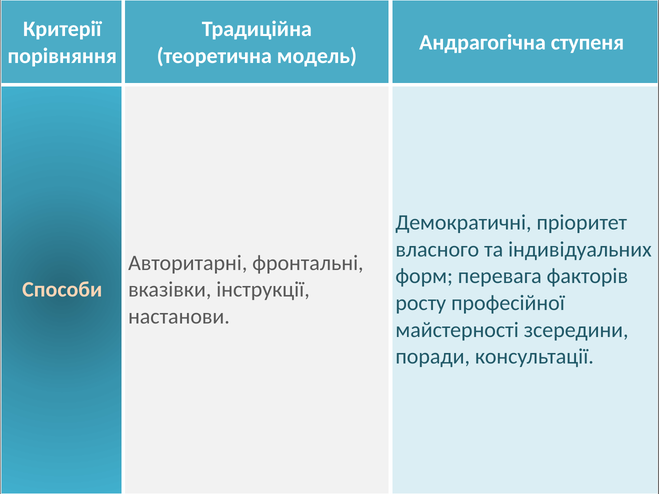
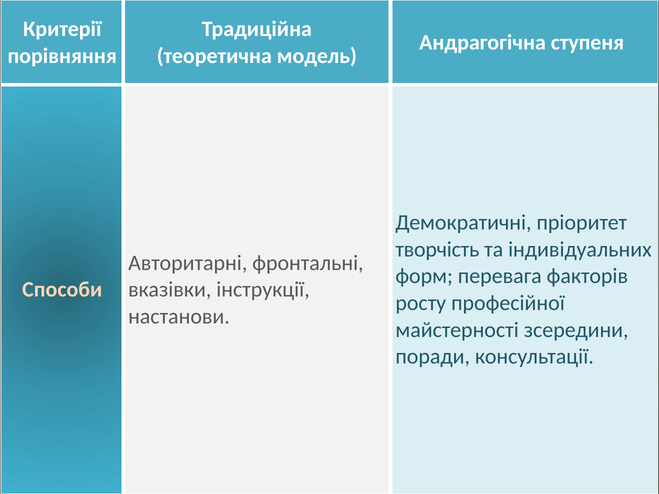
власного: власного -> творчість (437, 250)
